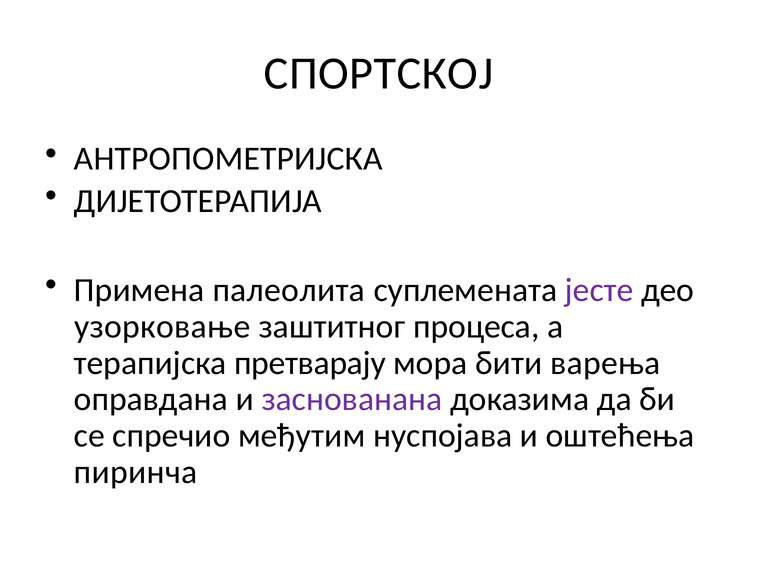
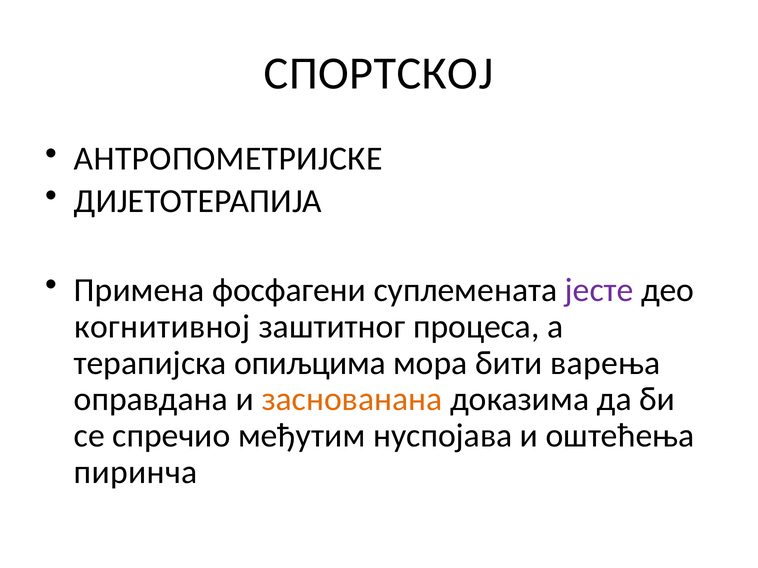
АНТРОПОМЕТРИЈСКА: АНТРОПОМЕТРИЈСКА -> АНТРОПОМЕТРИЈСКЕ (228, 159)
палеолита: палеолита -> фосфагени (289, 290)
узорковање: узорковање -> когнитивној (162, 327)
претварају: претварају -> опиљцима (310, 363)
заснованана colour: purple -> orange (352, 400)
